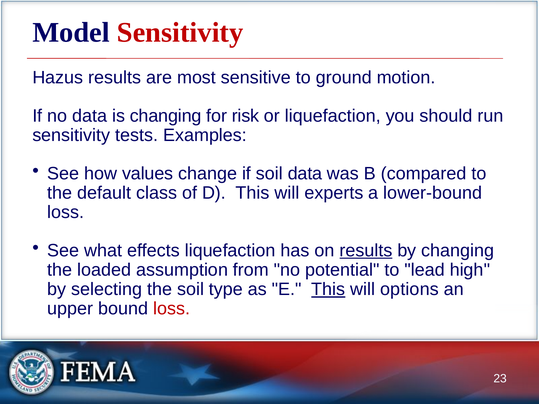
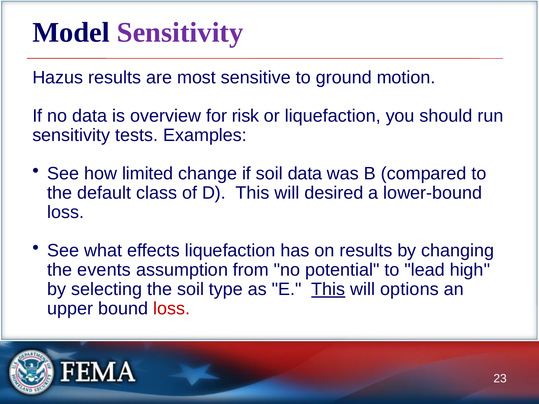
Sensitivity colour: red -> purple (180, 33)
is changing: changing -> overview (166, 116)
values: values -> limited (148, 174)
experts: experts -> desired (334, 193)
results underline: present -> none (366, 251)
loaded: loaded -> events (104, 270)
